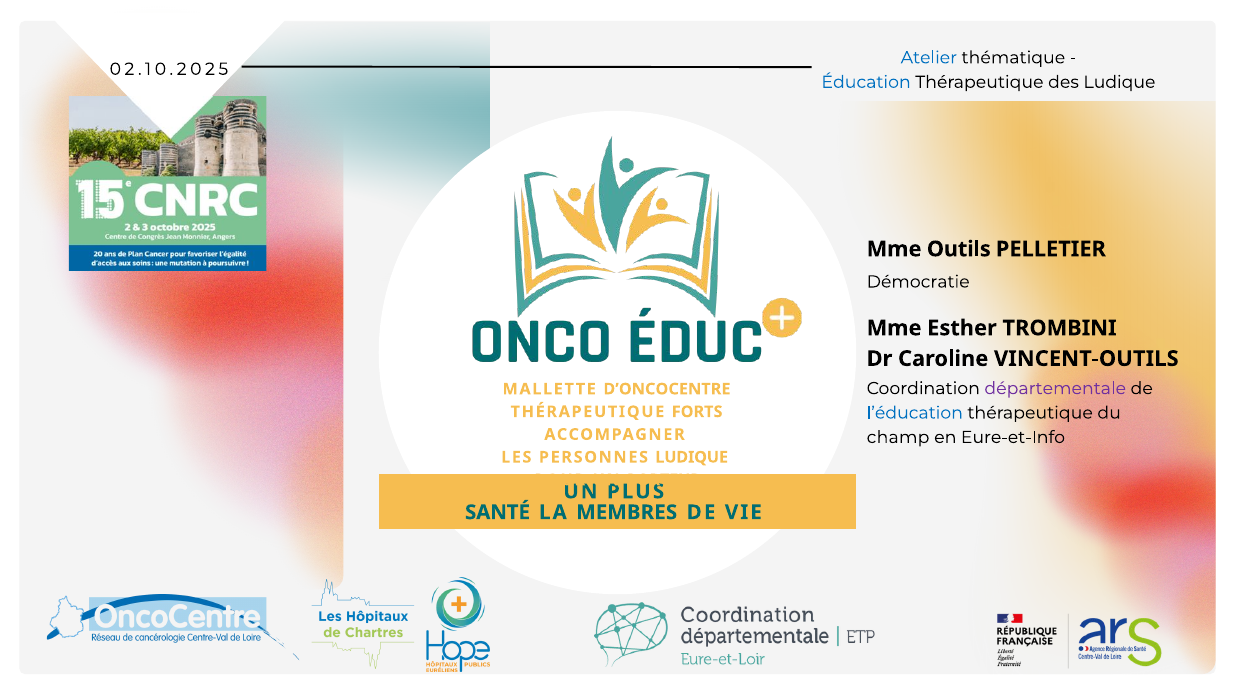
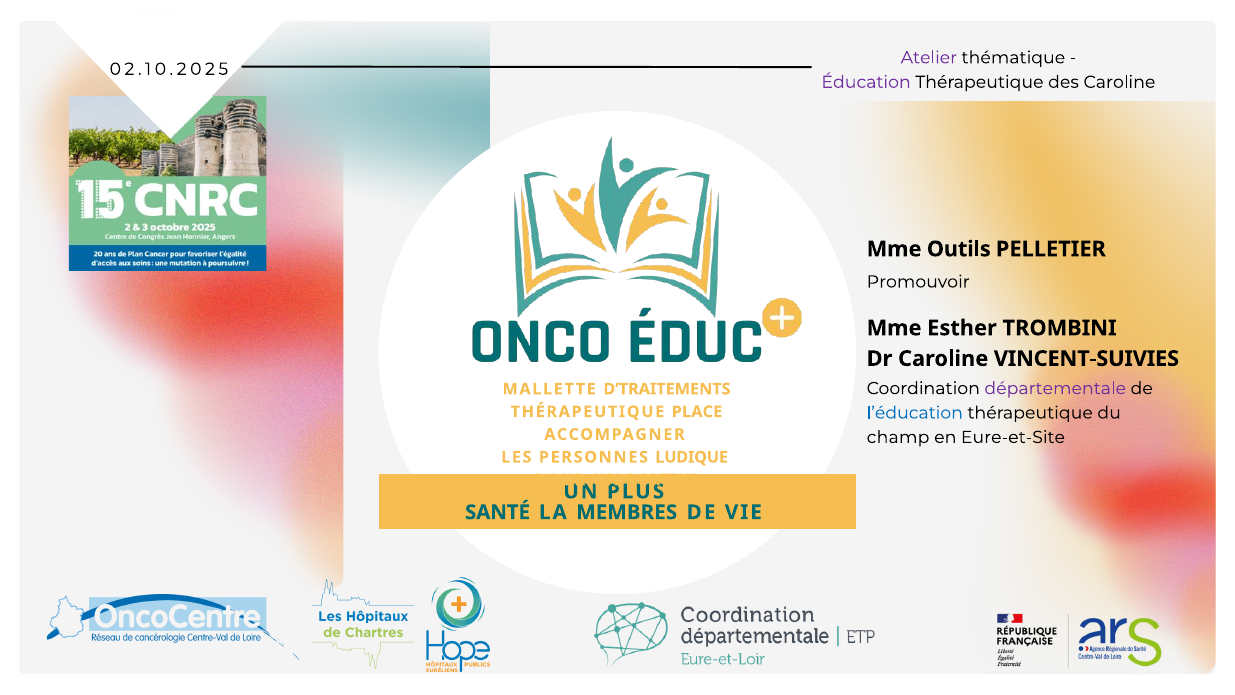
Atelier colour: blue -> purple (929, 58)
Éducation colour: blue -> purple (866, 82)
des Ludique: Ludique -> Caroline (1119, 82)
Démocratie: Démocratie -> Promouvoir (918, 282)
VINCENT-OUTILS: VINCENT-OUTILS -> VINCENT-SUIVIES (1086, 359)
D’ONCOCENTRE: D’ONCOCENTRE -> D’TRAITEMENTS (667, 389)
FORTS: FORTS -> PLACE (697, 412)
Eure-et-Info: Eure-et-Info -> Eure-et-Site (1013, 437)
